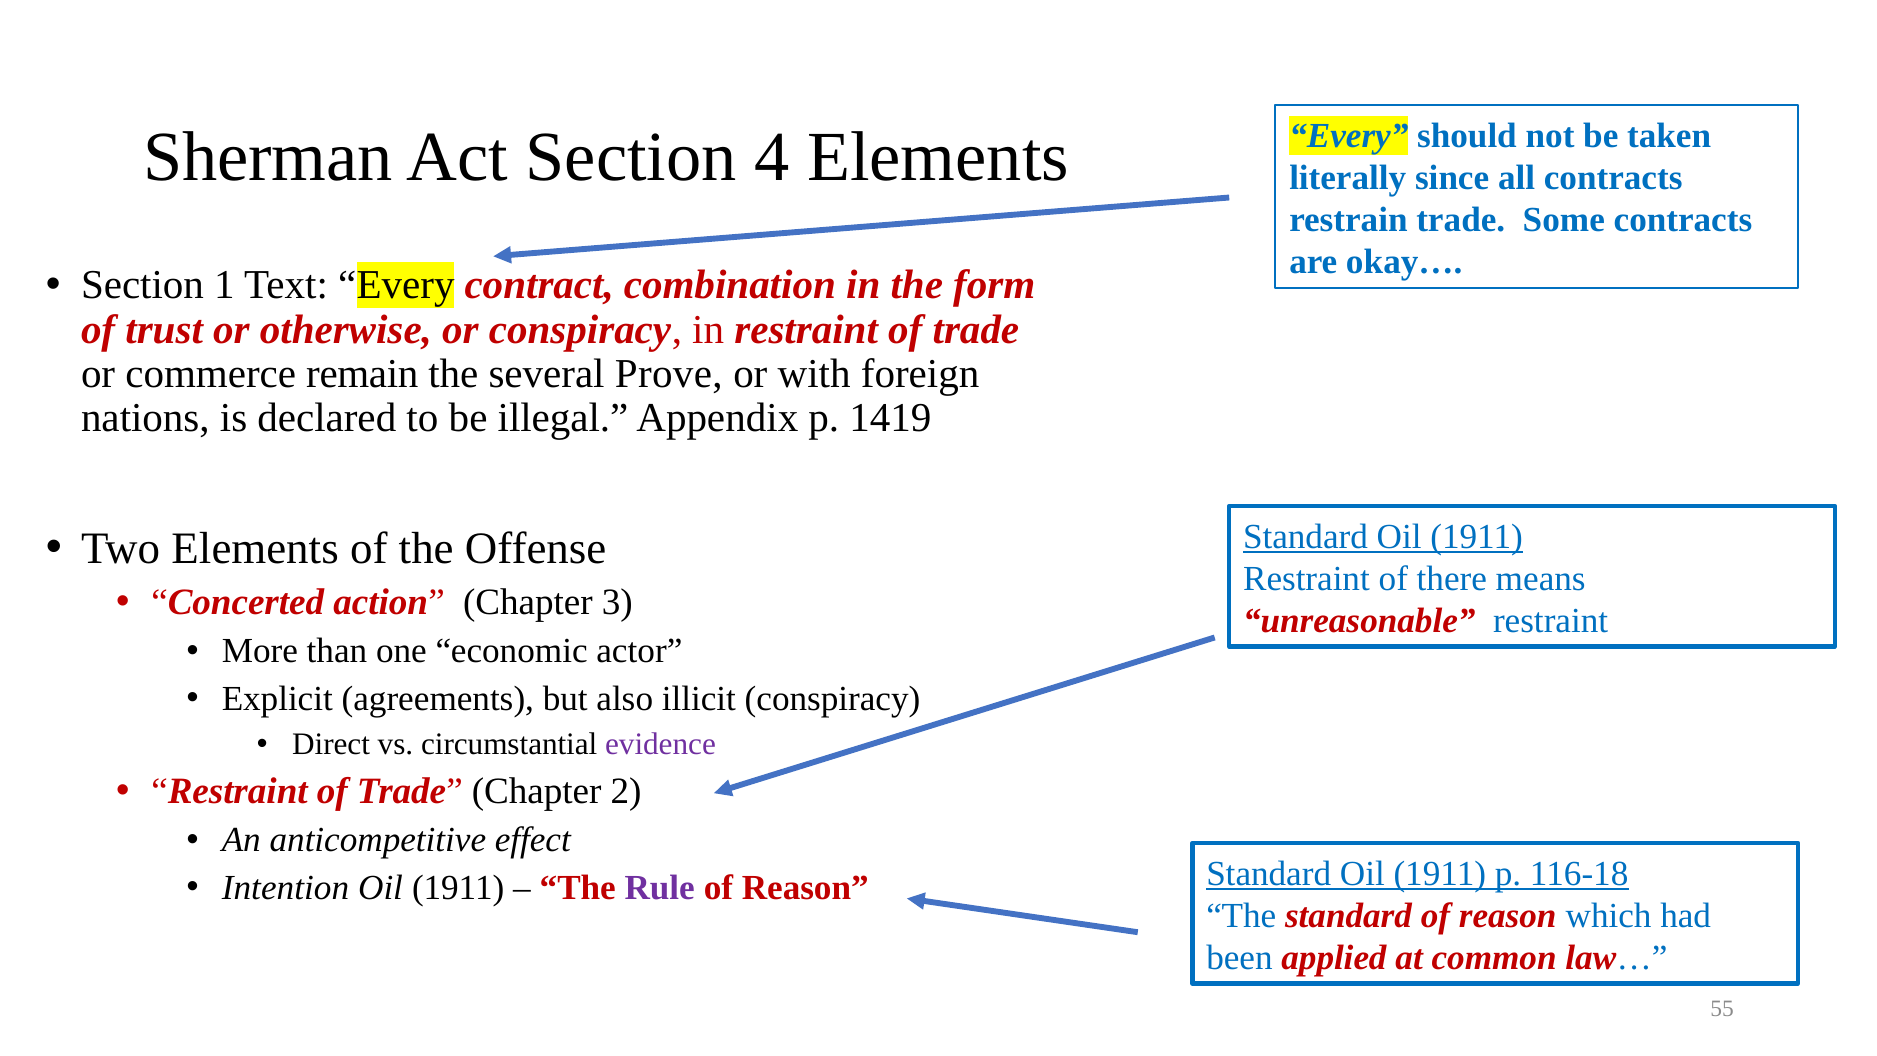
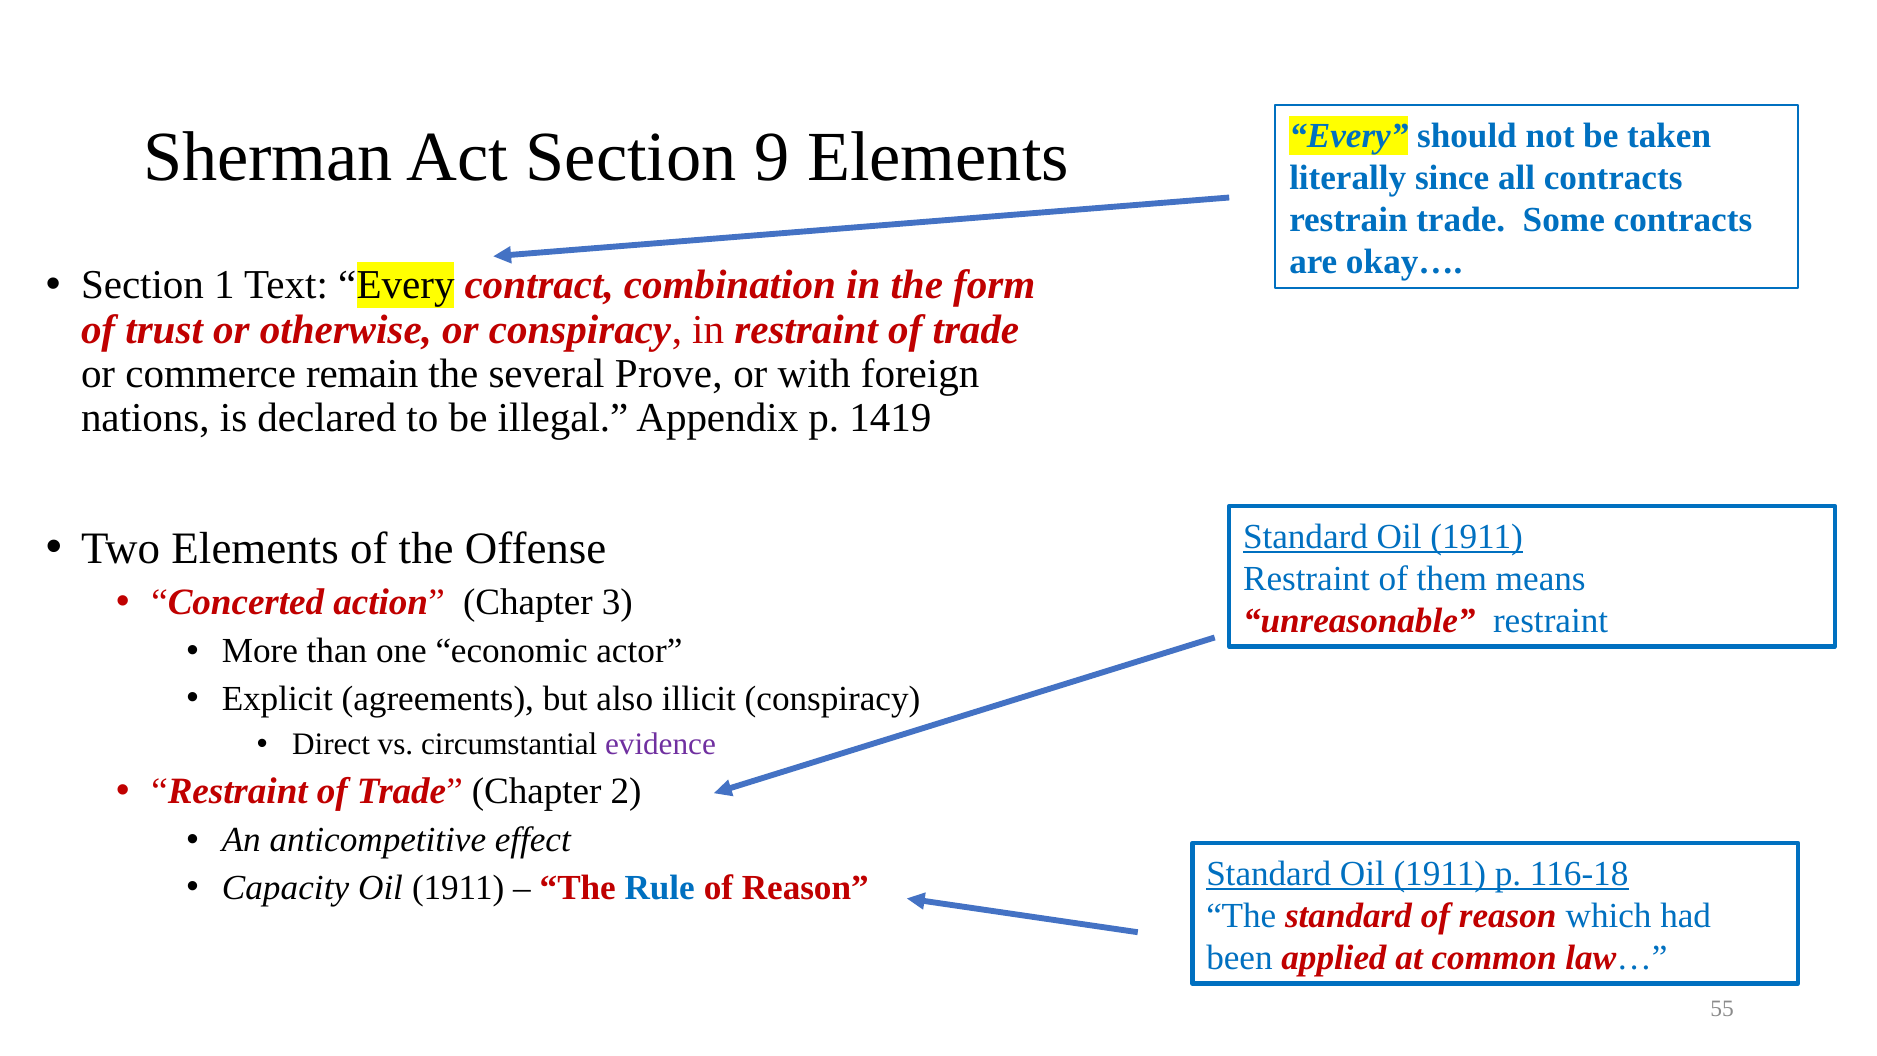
4: 4 -> 9 (772, 158)
there: there -> them (1452, 579)
Intention: Intention -> Capacity (286, 888)
Rule colour: purple -> blue (660, 888)
